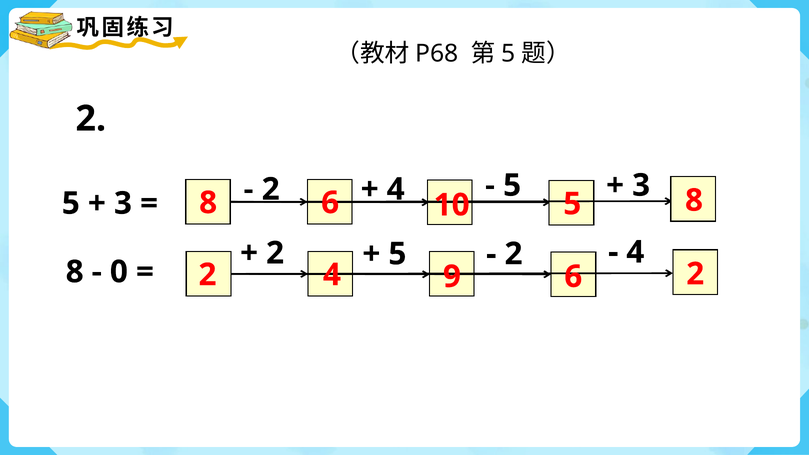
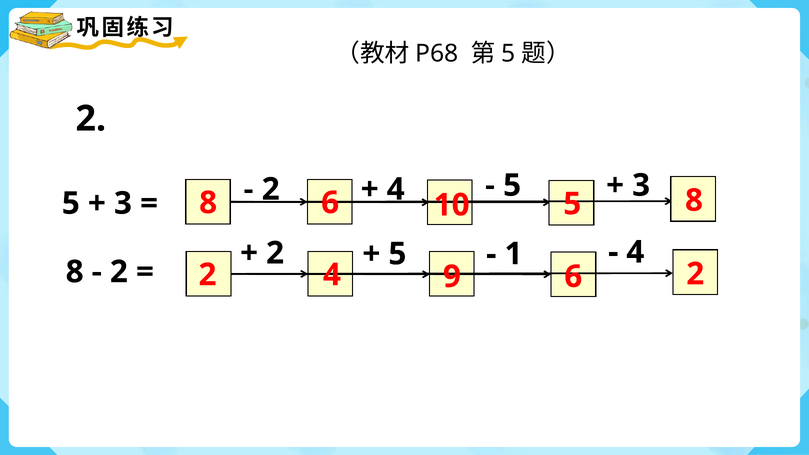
2: 2 -> 1 (514, 254)
0: 0 -> 2 (119, 272)
